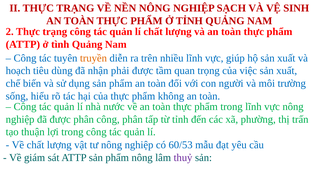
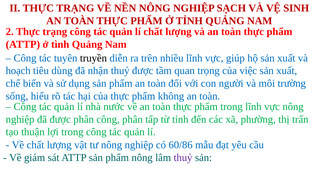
truyền colour: orange -> black (93, 58)
nhận phải: phải -> thuỷ (120, 71)
60/53: 60/53 -> 60/86 (181, 145)
